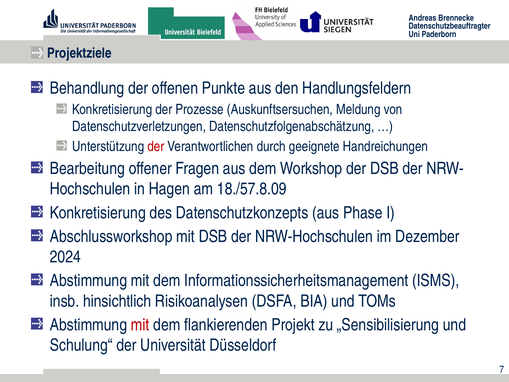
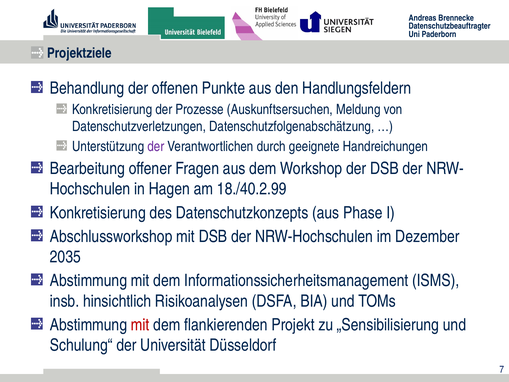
der colour: red -> purple (156, 146)
18./57.8.09: 18./57.8.09 -> 18./40.2.99 (252, 189)
2024: 2024 -> 2035 (65, 257)
